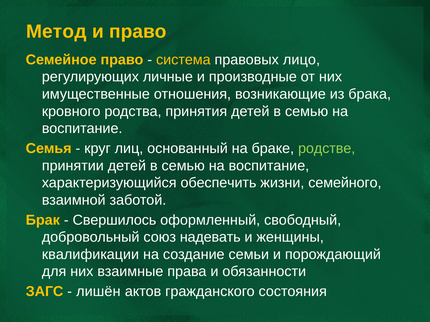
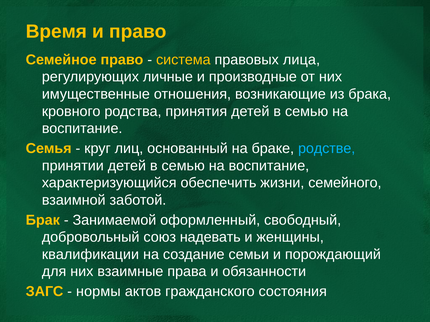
Метод: Метод -> Время (56, 31)
лицо: лицо -> лица (302, 60)
родстве colour: light green -> light blue (327, 149)
Свершилось: Свершилось -> Занимаемой (114, 220)
лишён: лишён -> нормы (98, 292)
